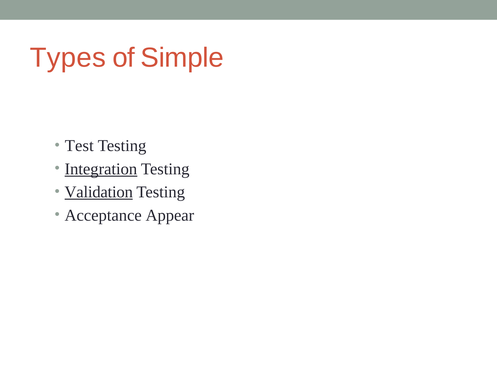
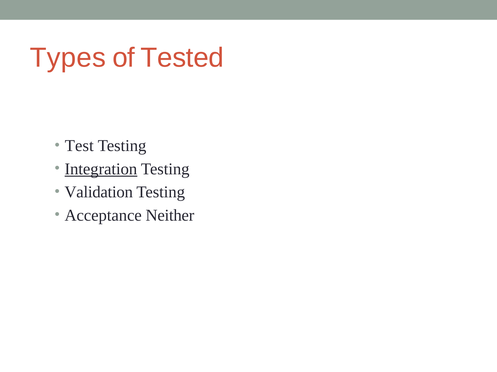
Simple: Simple -> Tested (182, 58)
Validation underline: present -> none (99, 192)
Appear: Appear -> Neither (170, 216)
